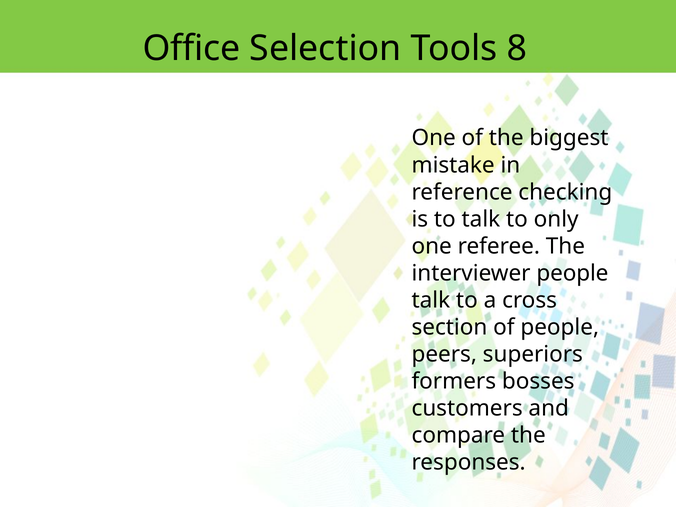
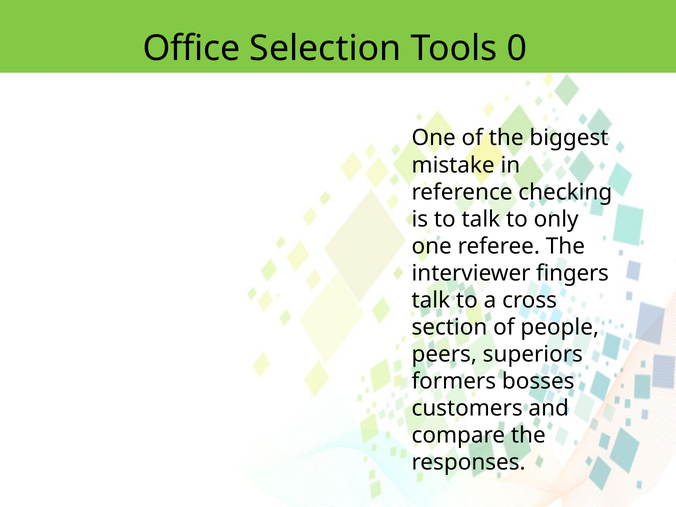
8: 8 -> 0 (517, 48)
interviewer people: people -> fingers (572, 273)
